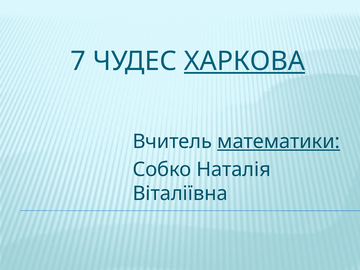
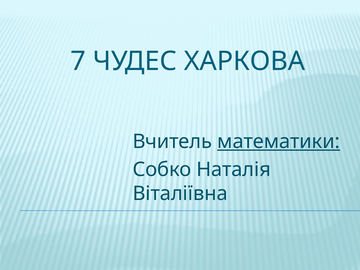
ХАРКОВА underline: present -> none (244, 61)
